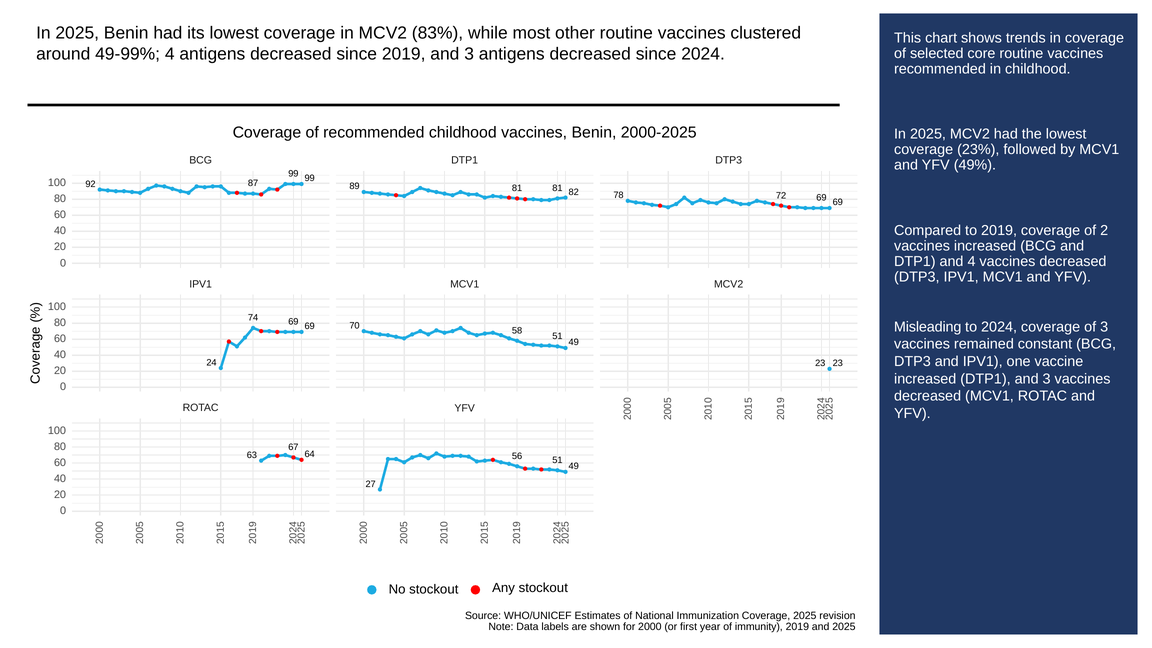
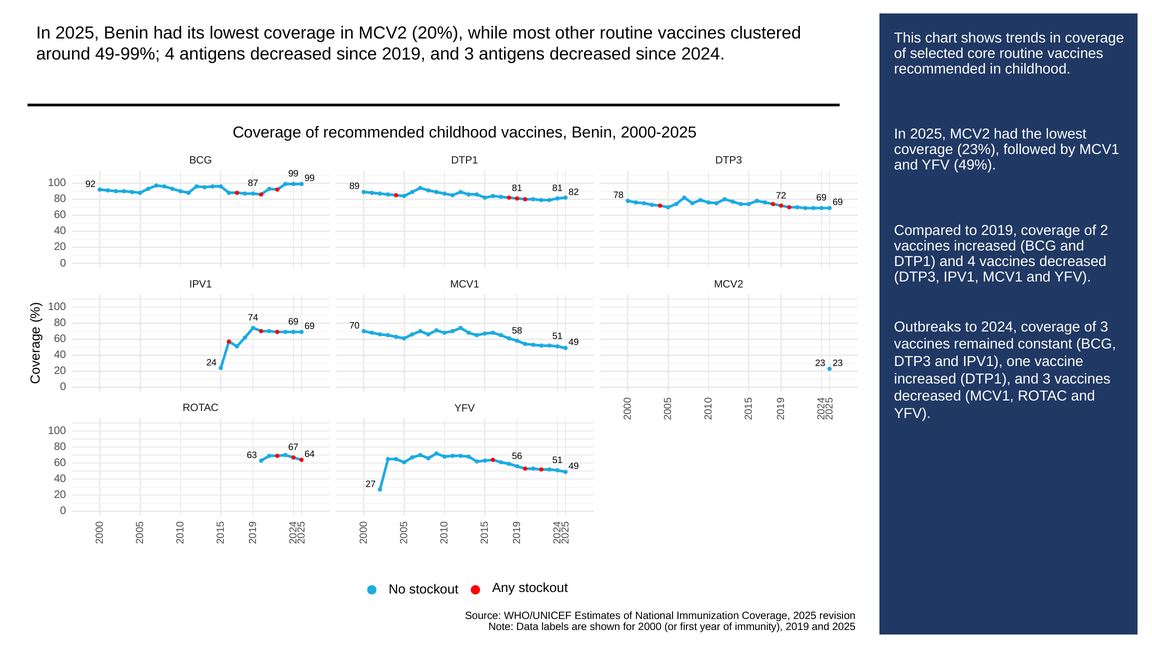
83%: 83% -> 20% (438, 33)
Misleading: Misleading -> Outbreaks (928, 327)
